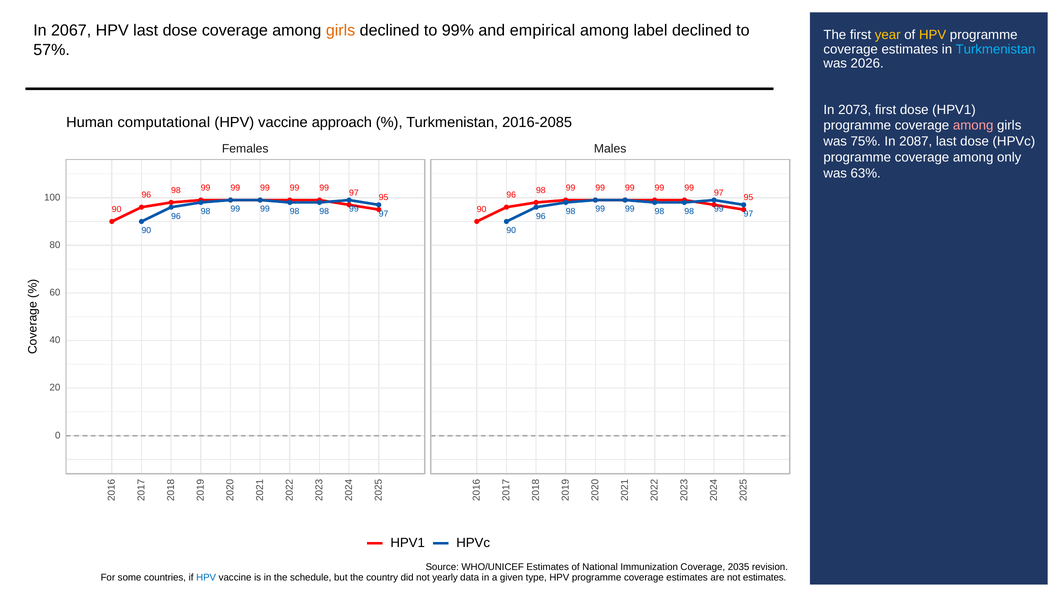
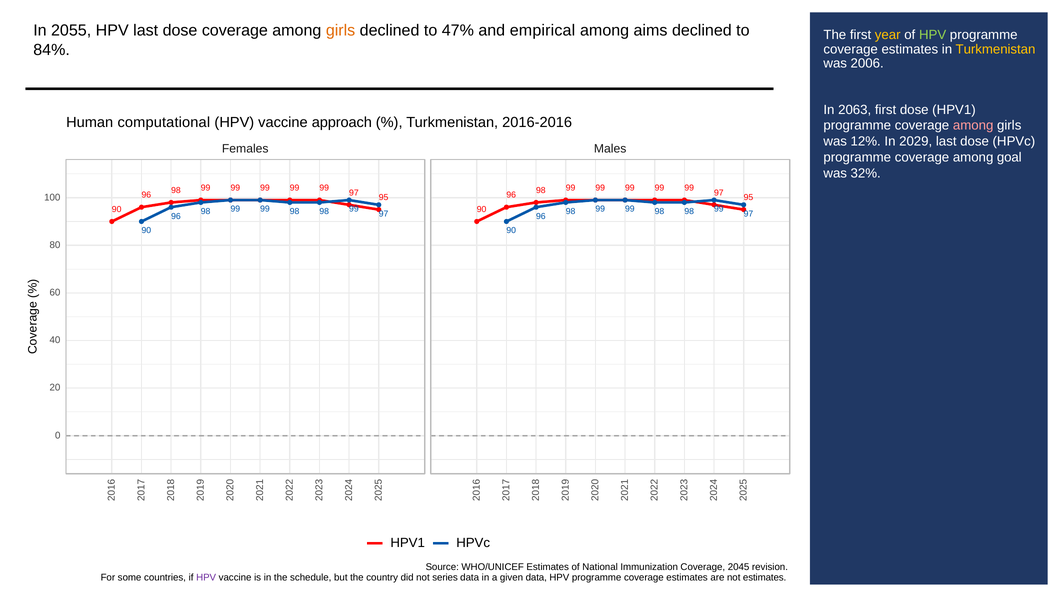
2067: 2067 -> 2055 (71, 31)
99%: 99% -> 47% (458, 31)
label: label -> aims (651, 31)
HPV colour: yellow -> light green (933, 35)
57%: 57% -> 84% (52, 50)
Turkmenistan colour: light blue -> yellow (996, 49)
2026: 2026 -> 2006 (867, 64)
2073: 2073 -> 2063 (855, 110)
2016-2085: 2016-2085 -> 2016-2016 (537, 122)
75%: 75% -> 12% (866, 141)
2087: 2087 -> 2029 (916, 141)
only: only -> goal (1009, 157)
63%: 63% -> 32% (866, 173)
2035: 2035 -> 2045 (739, 567)
HPV colour: blue -> purple (206, 577)
yearly: yearly -> series (445, 577)
given type: type -> data (536, 577)
